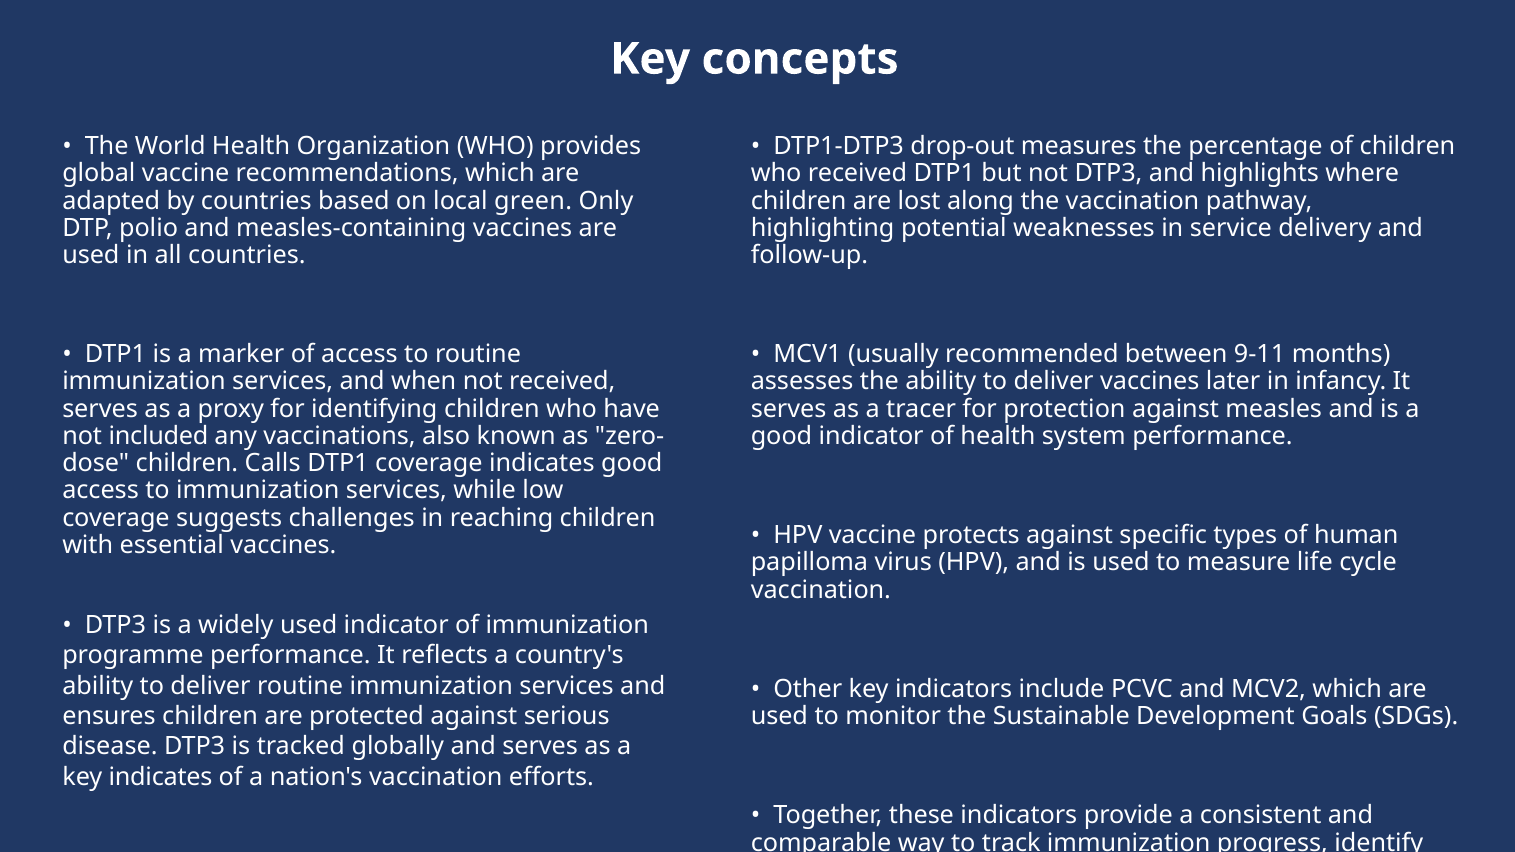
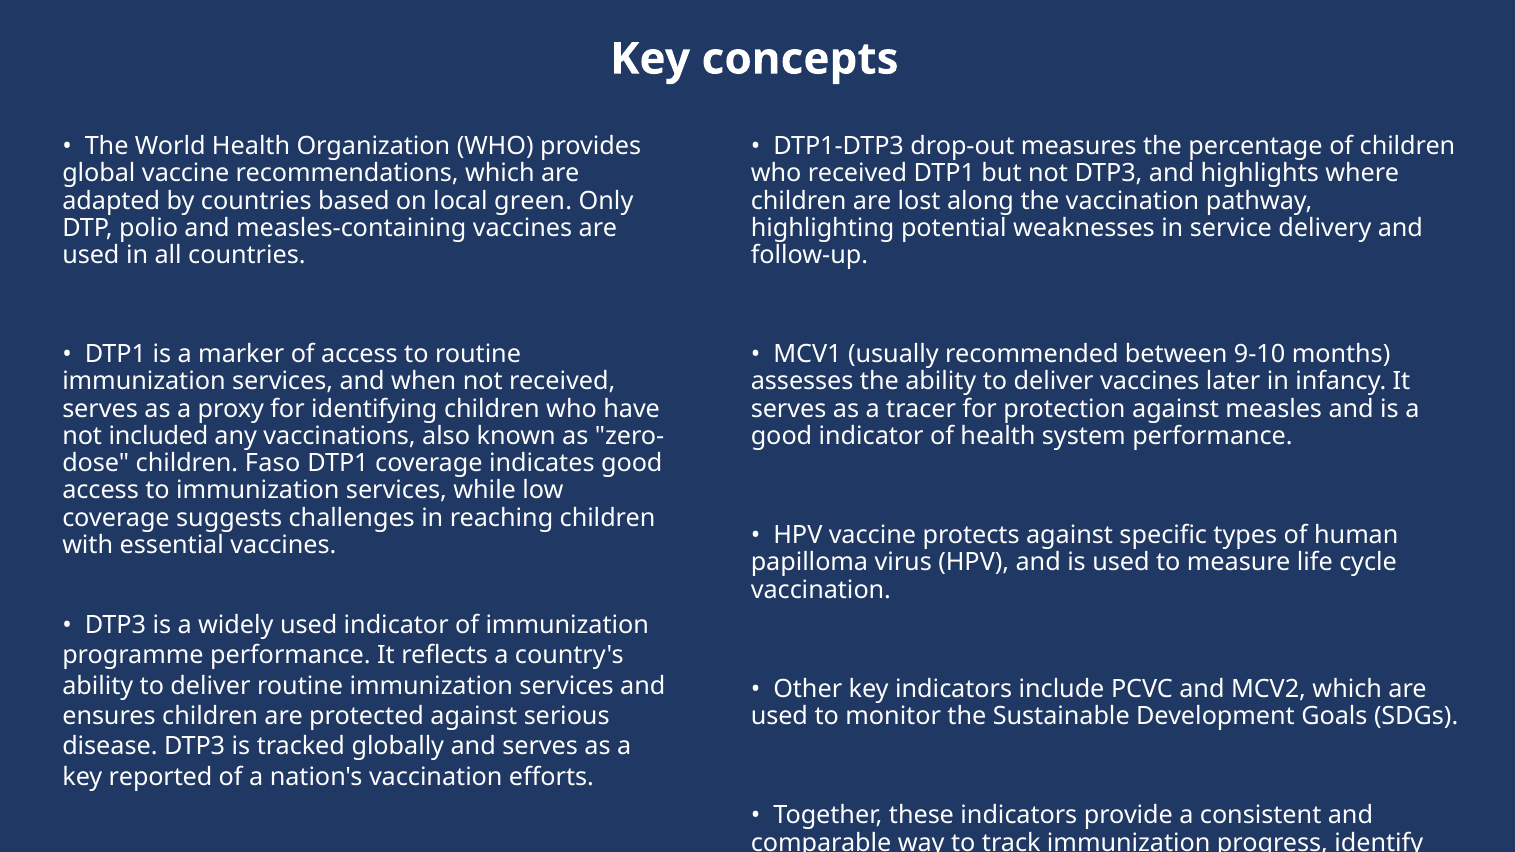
9-11: 9-11 -> 9-10 (1260, 355)
Calls: Calls -> Faso (273, 463)
key indicates: indicates -> reported (160, 777)
